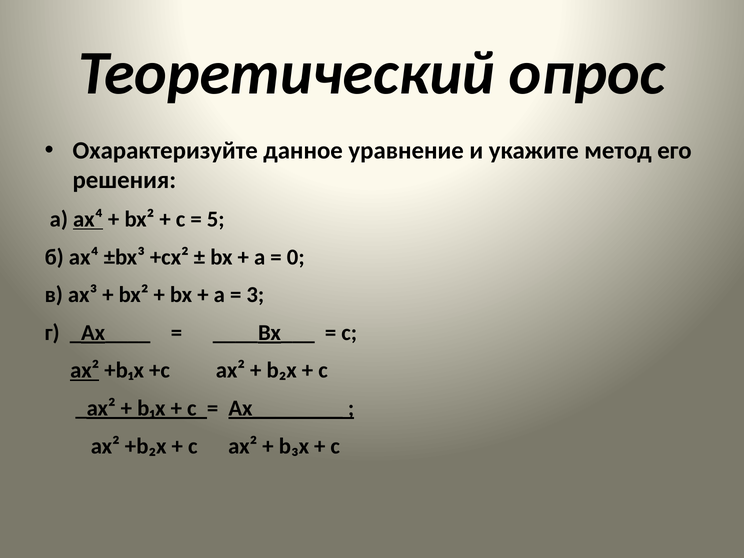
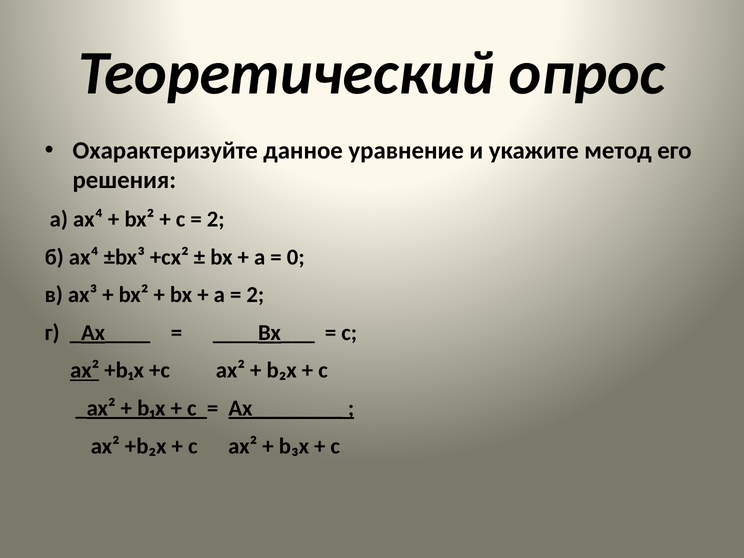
ах⁴ underline: present -> none (88, 219)
5: 5 -> 2 (216, 219)
3: 3 -> 2 (255, 295)
